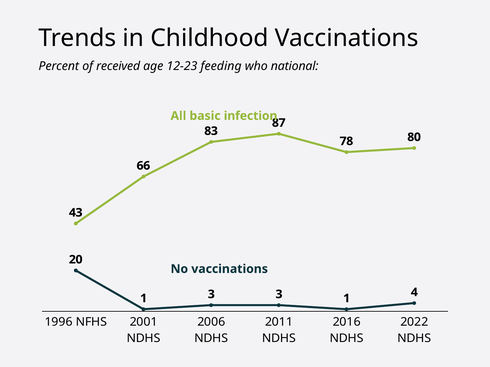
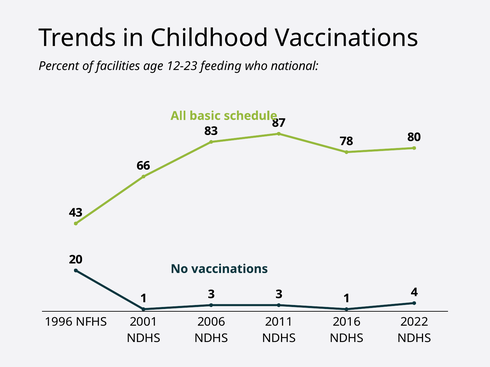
received: received -> facilities (118, 66)
infection: infection -> schedule (251, 116)
